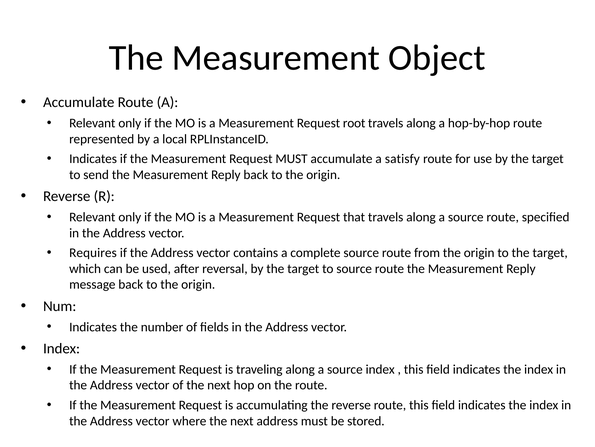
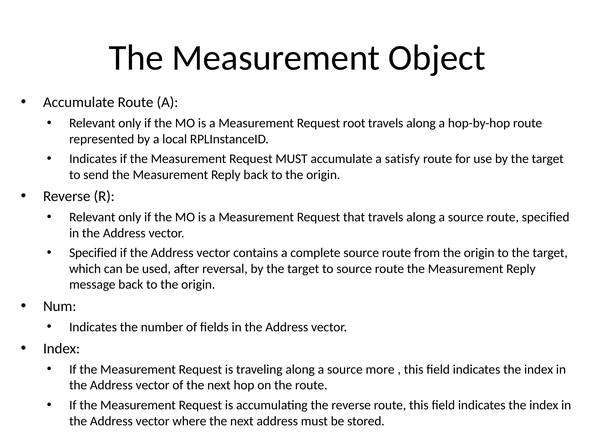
Requires: Requires -> Specified (93, 252)
source index: index -> more (380, 369)
